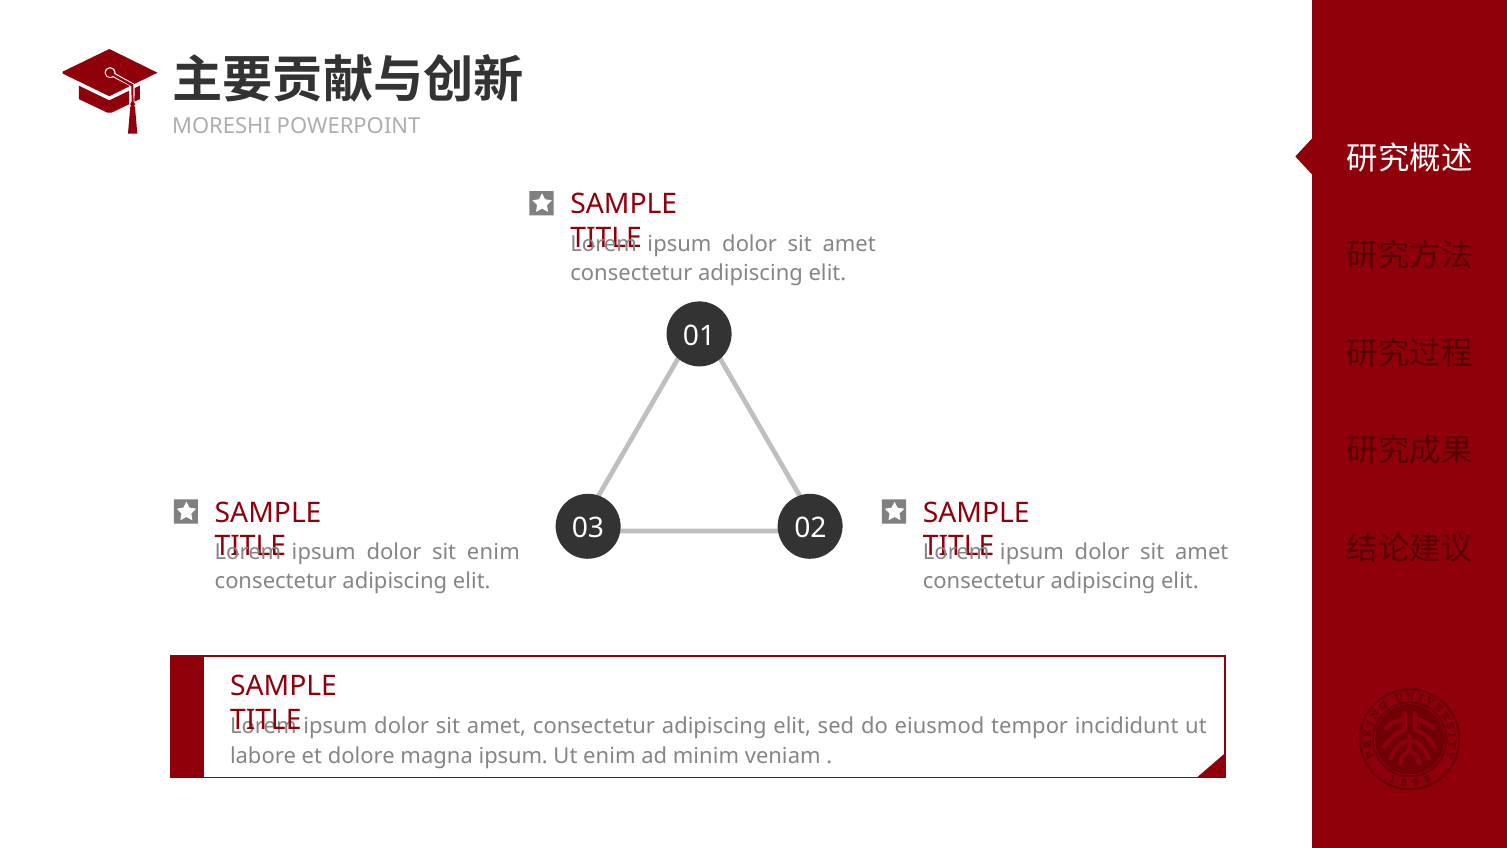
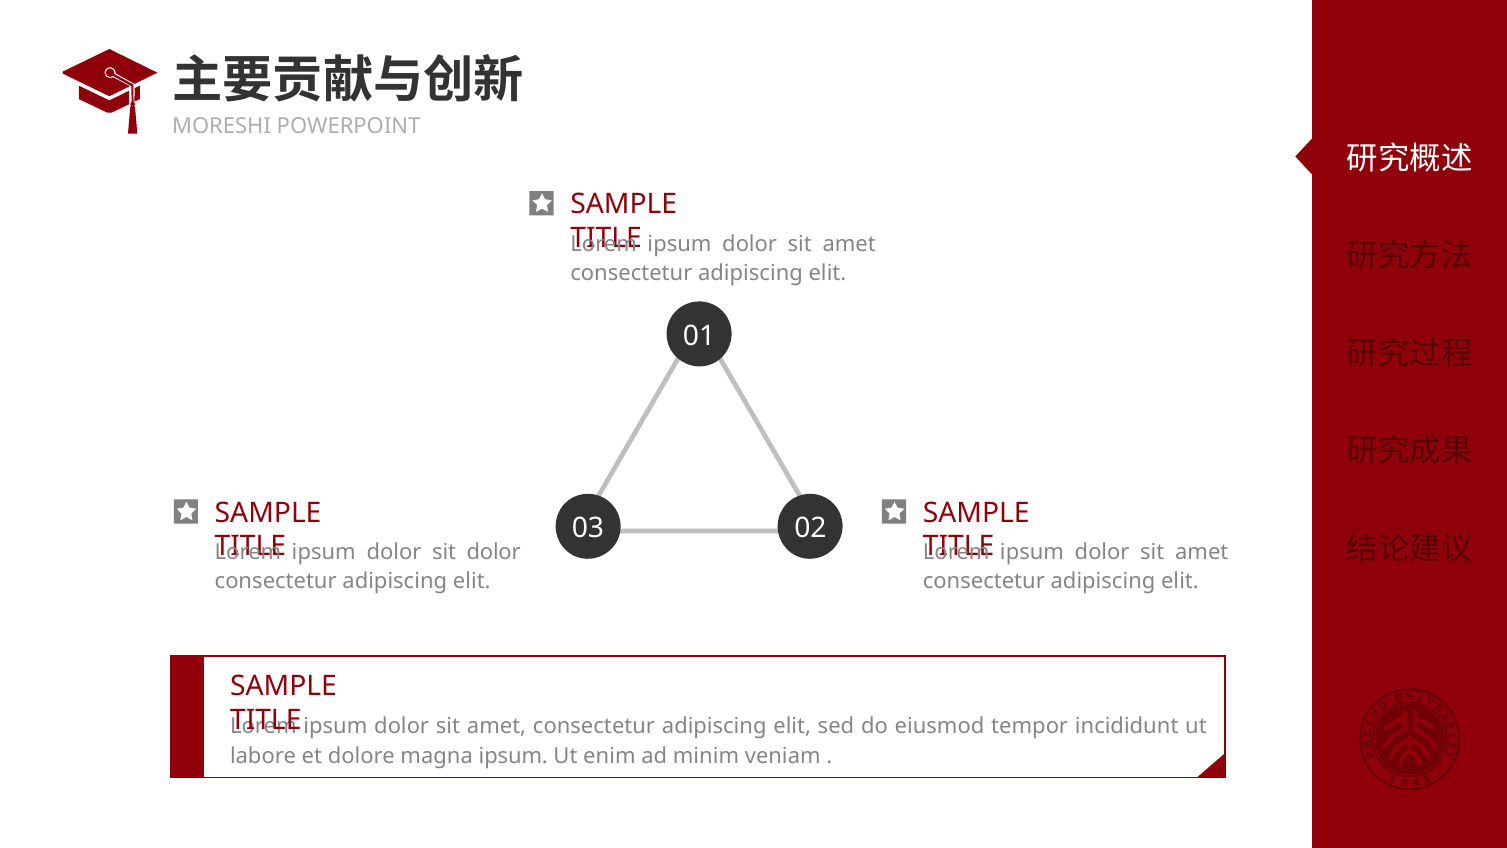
sit enim: enim -> dolor (494, 552)
